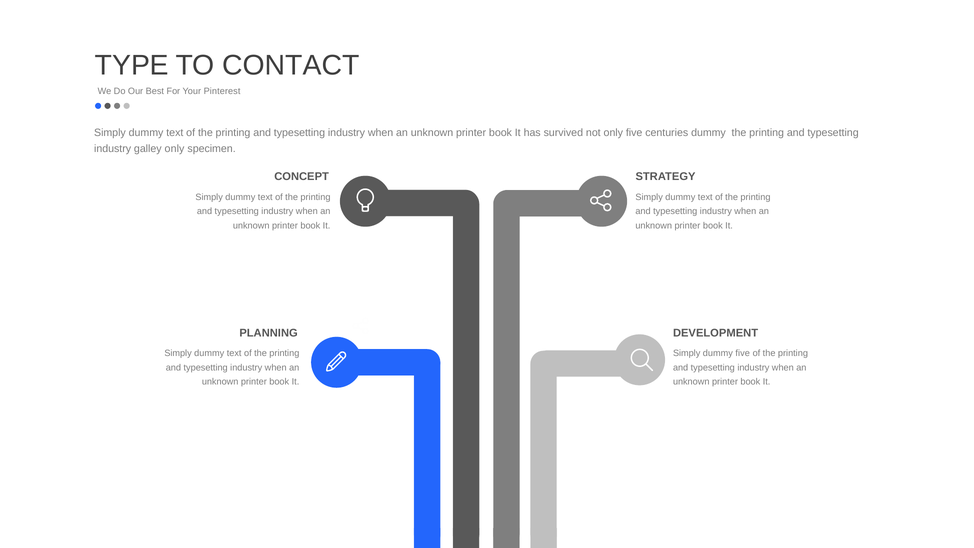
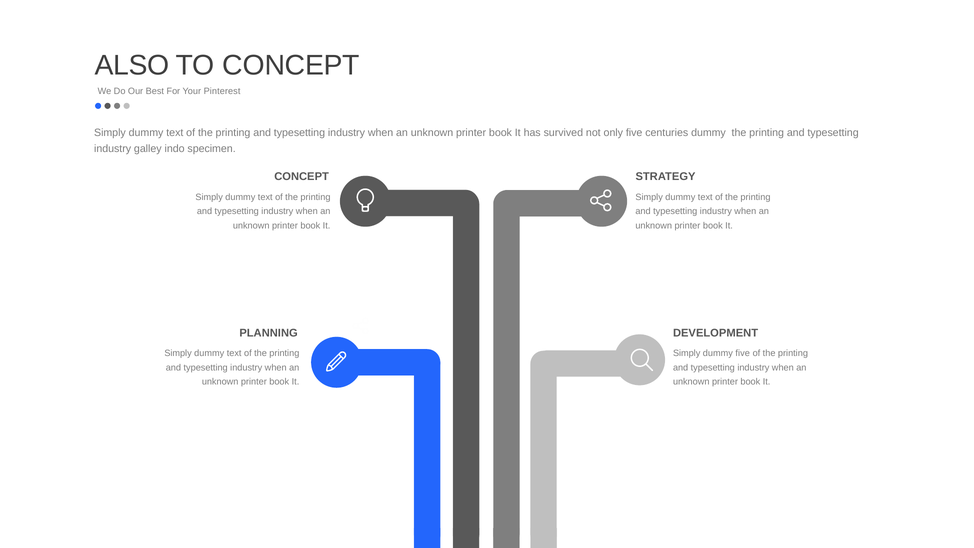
TYPE: TYPE -> ALSO (132, 65)
TO CONTACT: CONTACT -> CONCEPT (291, 65)
galley only: only -> indo (175, 149)
